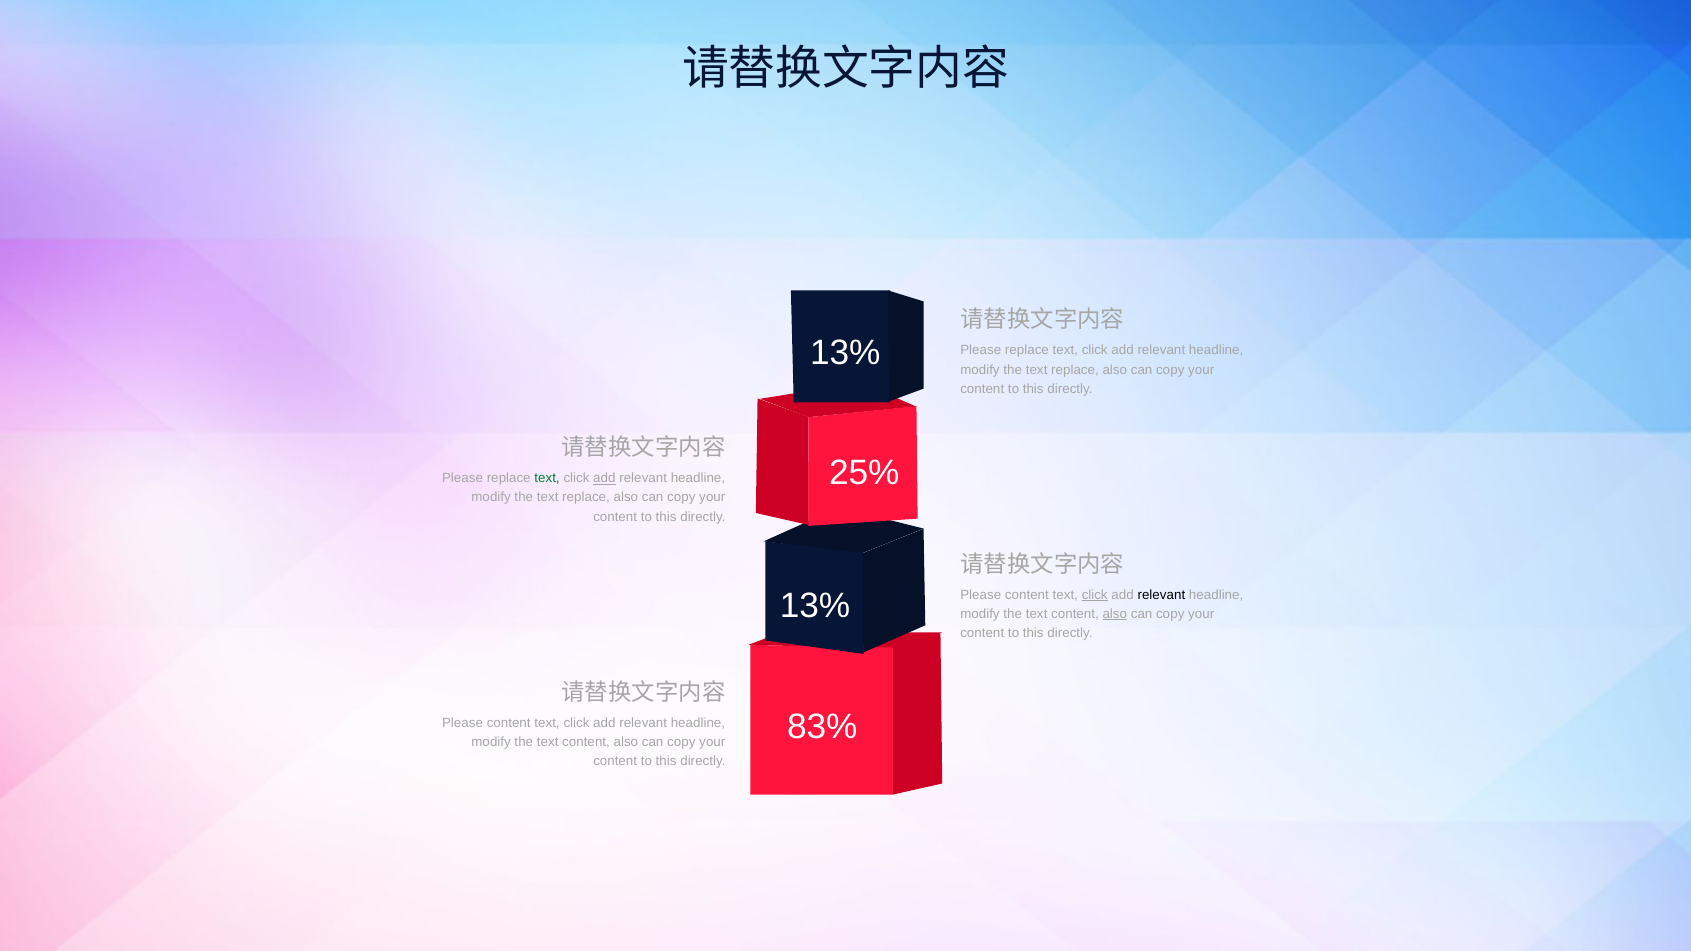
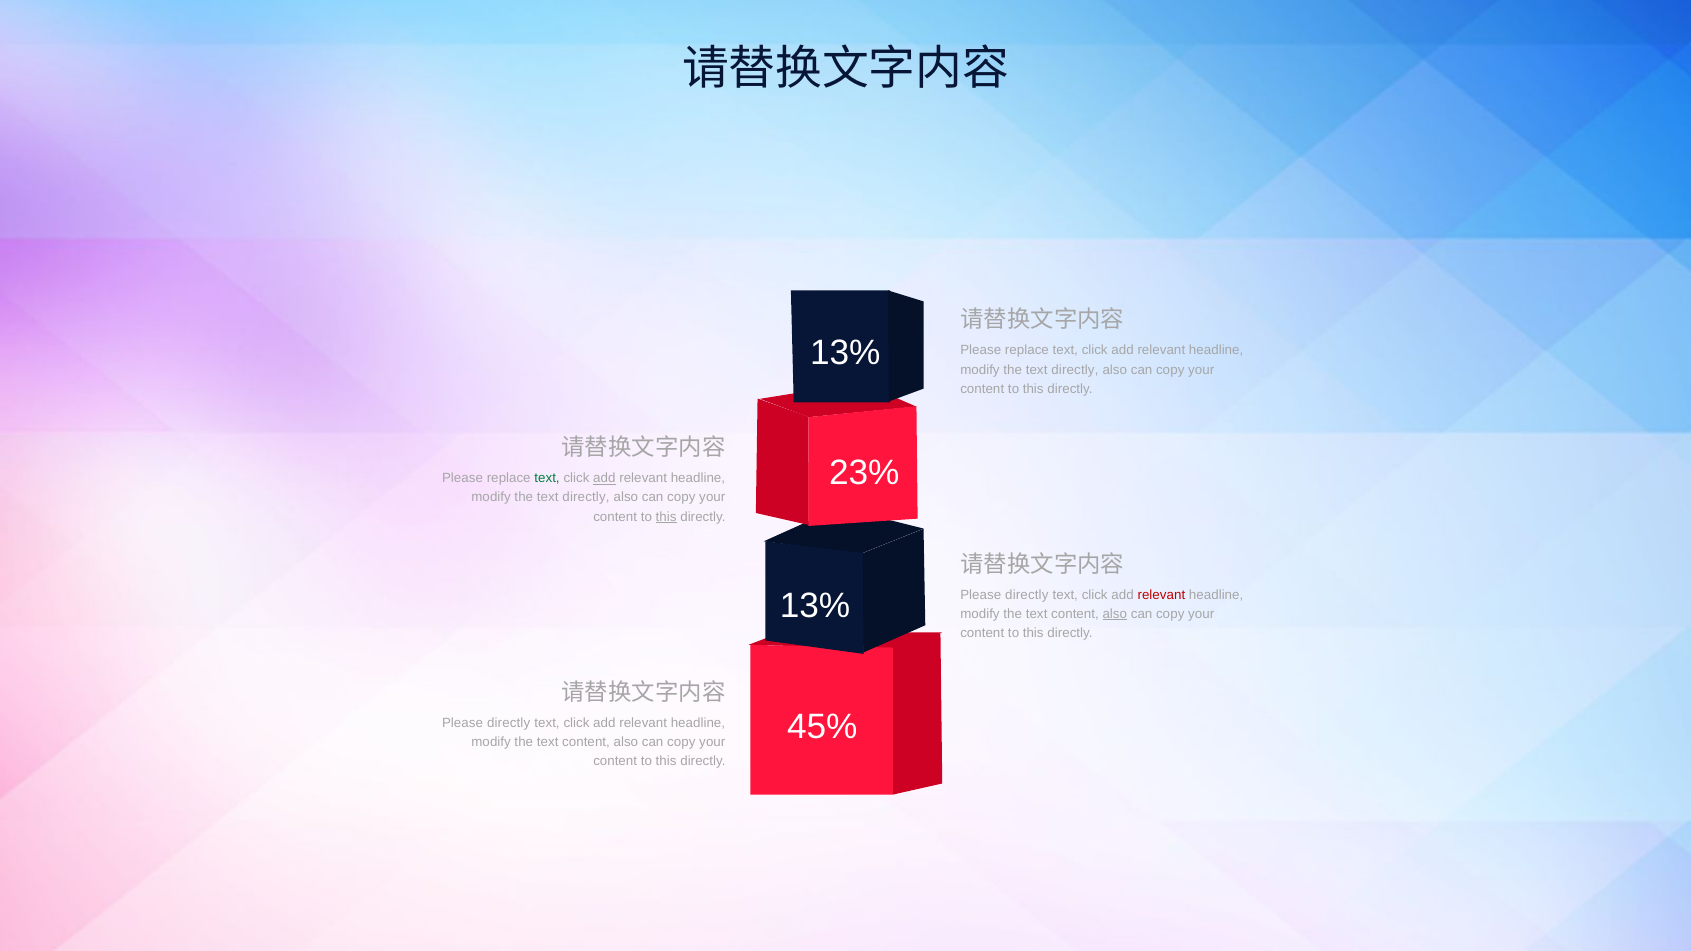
replace: replace -> directly (1075, 370)
25%: 25% -> 23% (864, 473)
replace: replace -> directly (586, 498)
this underline: none -> present (666, 517)
content: content -> directly (1027, 595)
click underline: present -> none (1095, 595)
relevant colour: black -> red (1161, 595)
83%: 83% -> 45% (822, 727)
content: content -> directly (509, 723)
